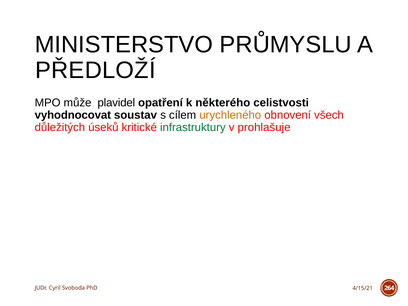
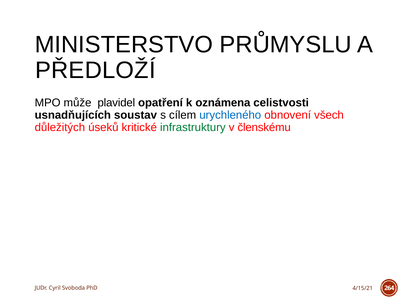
některého: některého -> oznámena (223, 103)
vyhodnocovat: vyhodnocovat -> usnadňujících (73, 115)
urychleného colour: orange -> blue (230, 115)
prohlašuje: prohlašuje -> členskému (264, 127)
